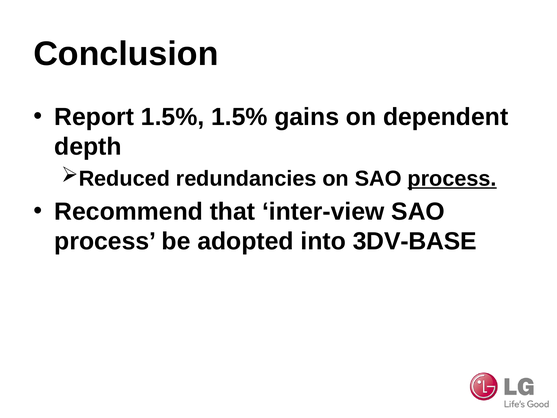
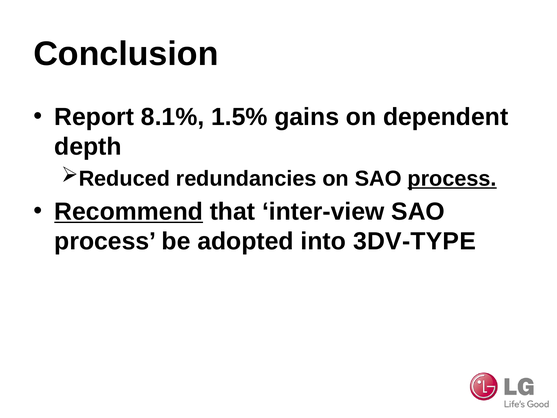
Report 1.5%: 1.5% -> 8.1% (173, 117)
Recommend underline: none -> present (129, 212)
3DV-BASE: 3DV-BASE -> 3DV-TYPE (414, 241)
